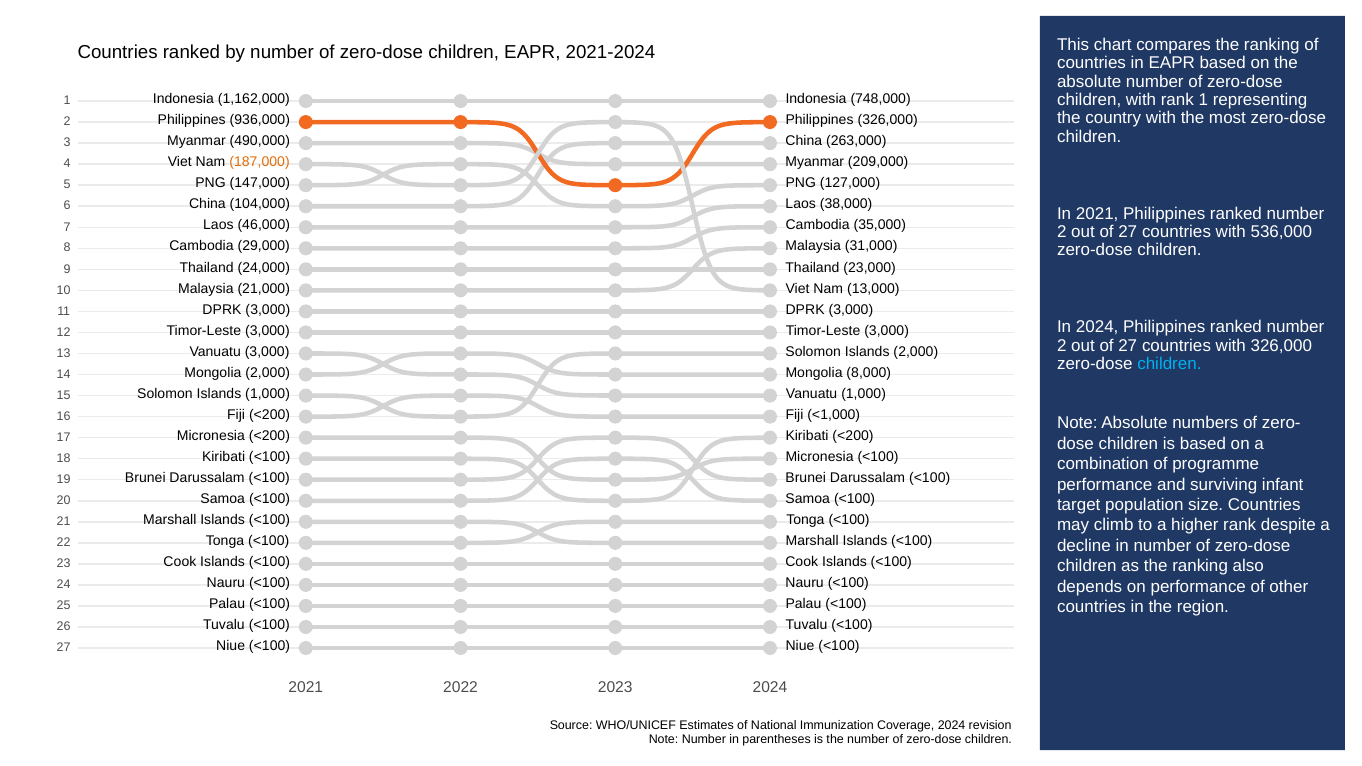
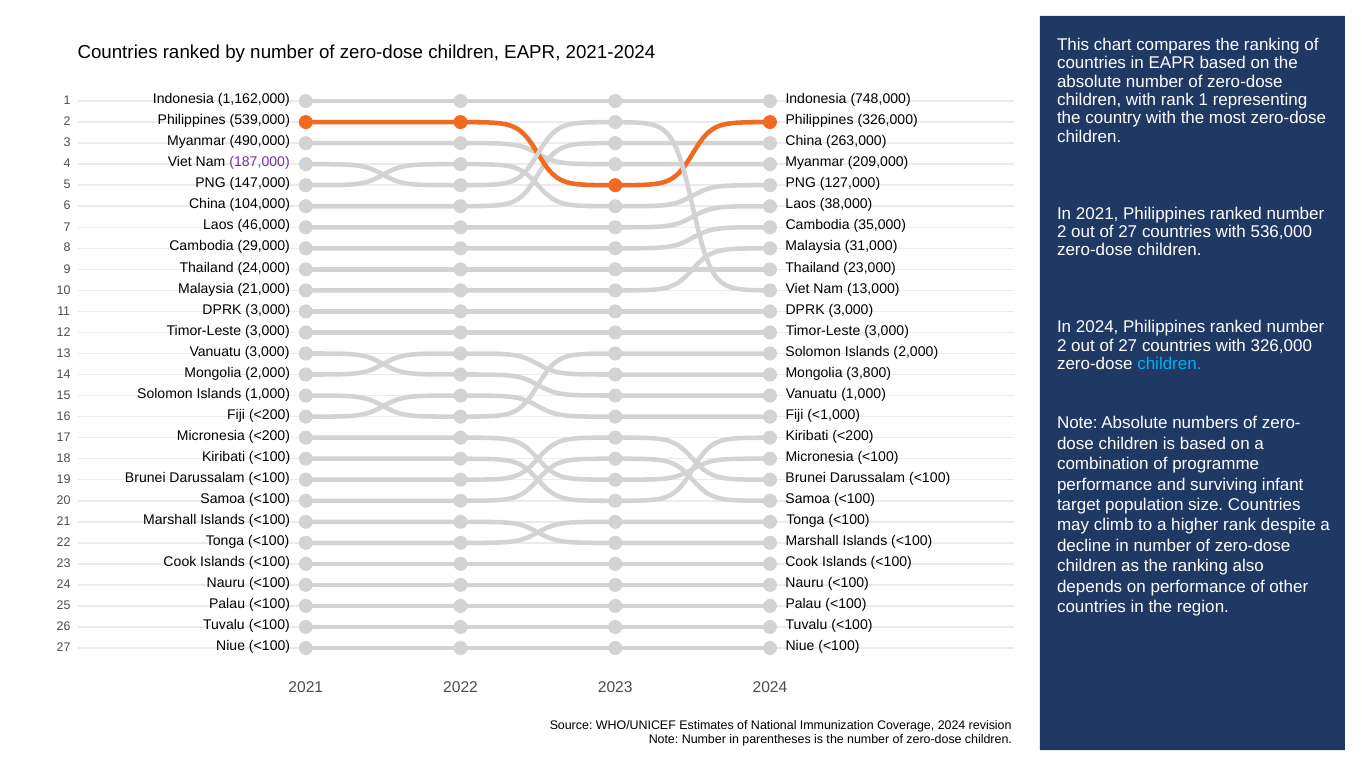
936,000: 936,000 -> 539,000 (260, 120)
187,000 colour: orange -> purple (260, 162)
8,000: 8,000 -> 3,800 (869, 373)
